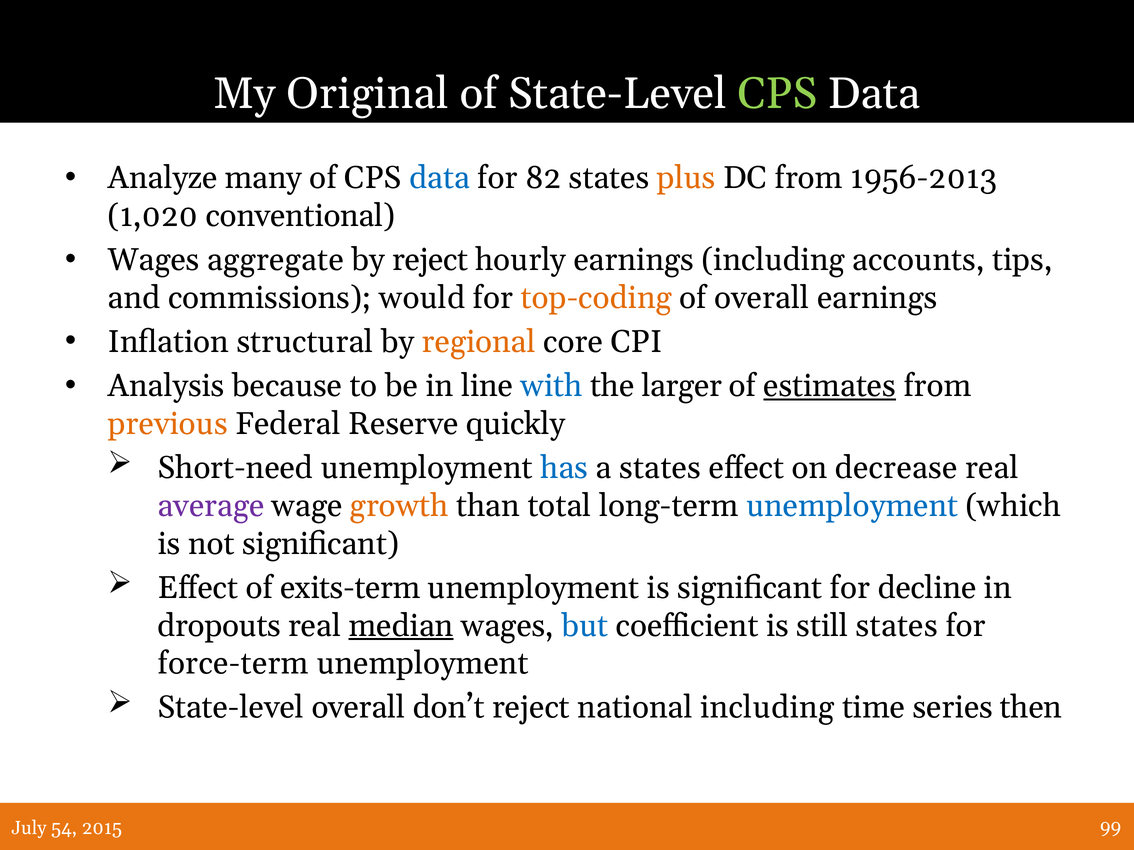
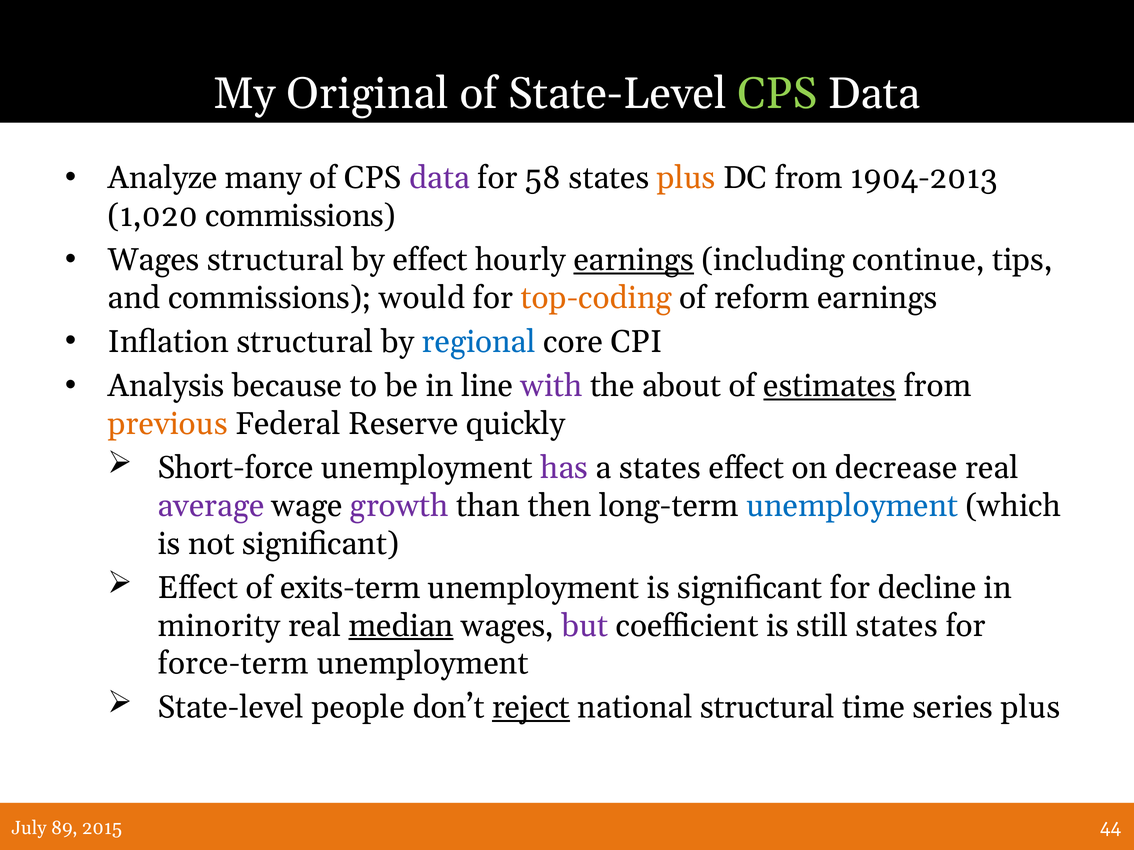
data colour: blue -> purple (440, 178)
82: 82 -> 58 (543, 178)
1956-2013: 1956-2013 -> 1904-2013 (924, 178)
1,020 conventional: conventional -> commissions (300, 216)
Wages aggregate: aggregate -> structural (276, 260)
by reject: reject -> effect (430, 260)
earnings underline: none -> present (634, 260)
accounts: accounts -> continue (918, 260)
of overall: overall -> reform (762, 298)
regional colour: orange -> blue (479, 342)
with colour: blue -> purple (552, 386)
larger: larger -> about (682, 386)
Short-need: Short-need -> Short-force (235, 468)
has colour: blue -> purple (564, 468)
growth colour: orange -> purple (399, 506)
total: total -> then (559, 506)
dropouts: dropouts -> minority (219, 626)
but colour: blue -> purple (585, 626)
State-level overall: overall -> people (358, 708)
reject underline: none -> present (531, 708)
national including: including -> structural (768, 708)
series then: then -> plus (1031, 708)
54: 54 -> 89 (64, 828)
99: 99 -> 44 (1111, 828)
